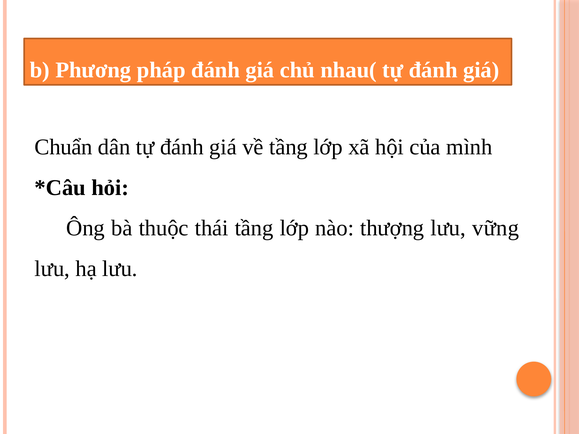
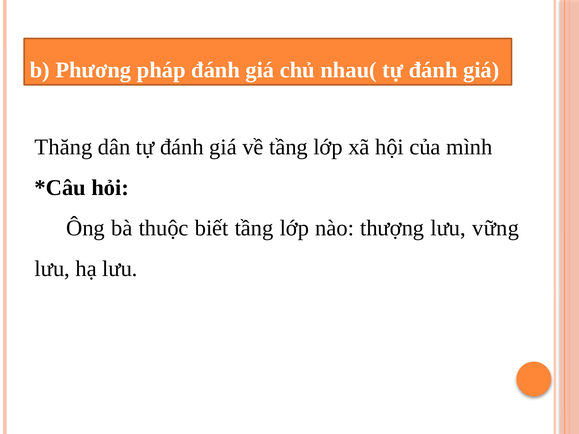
Chuẩn: Chuẩn -> Thăng (63, 147)
thái: thái -> biết (212, 228)
